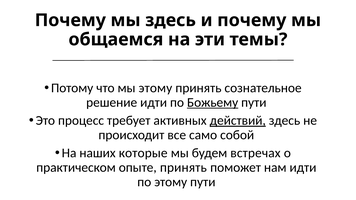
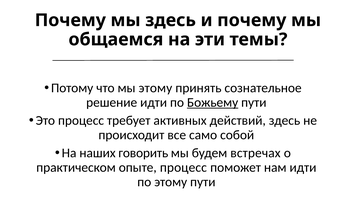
действий underline: present -> none (238, 121)
которые: которые -> говорить (143, 153)
опыте принять: принять -> процесс (183, 168)
